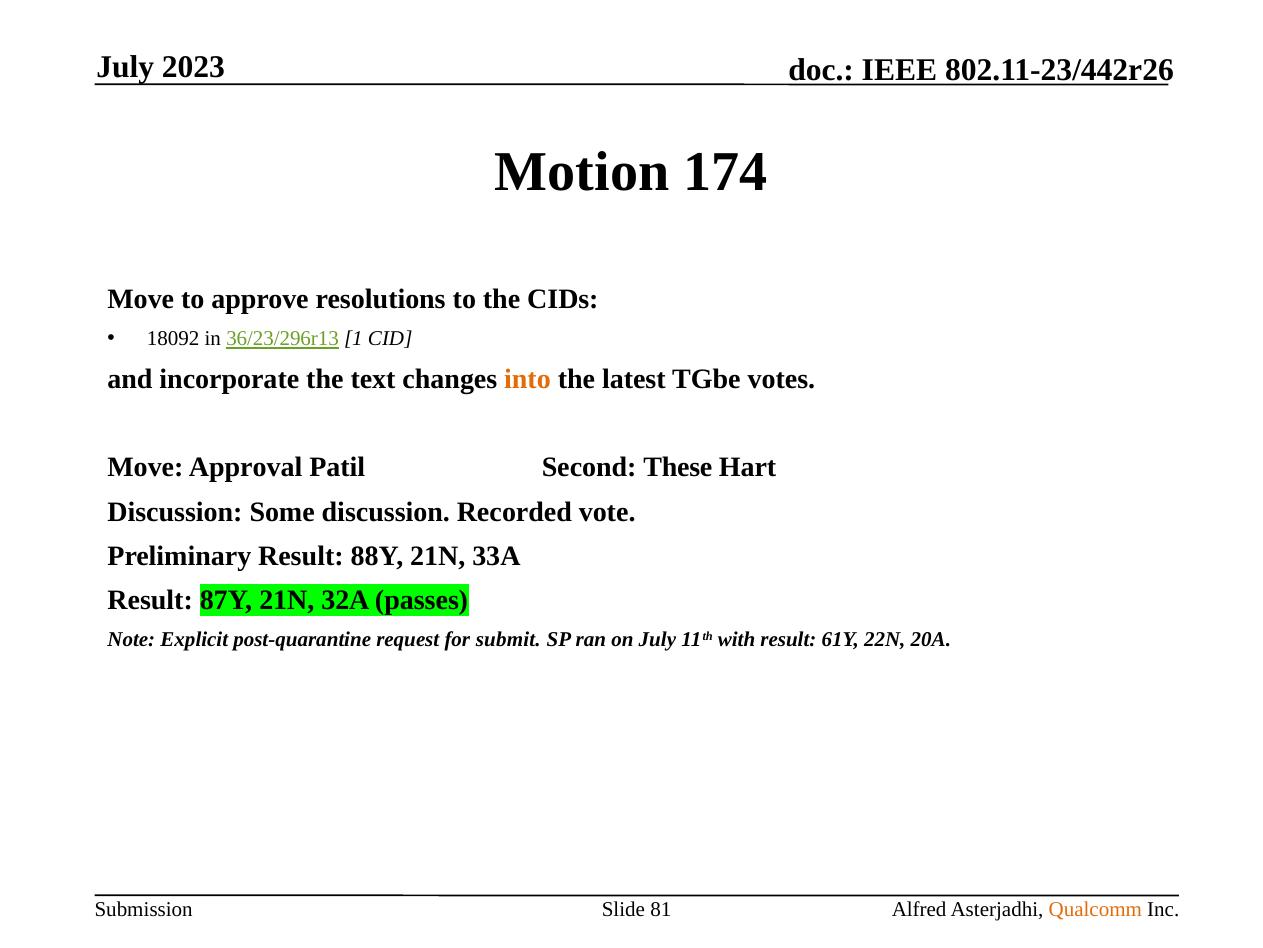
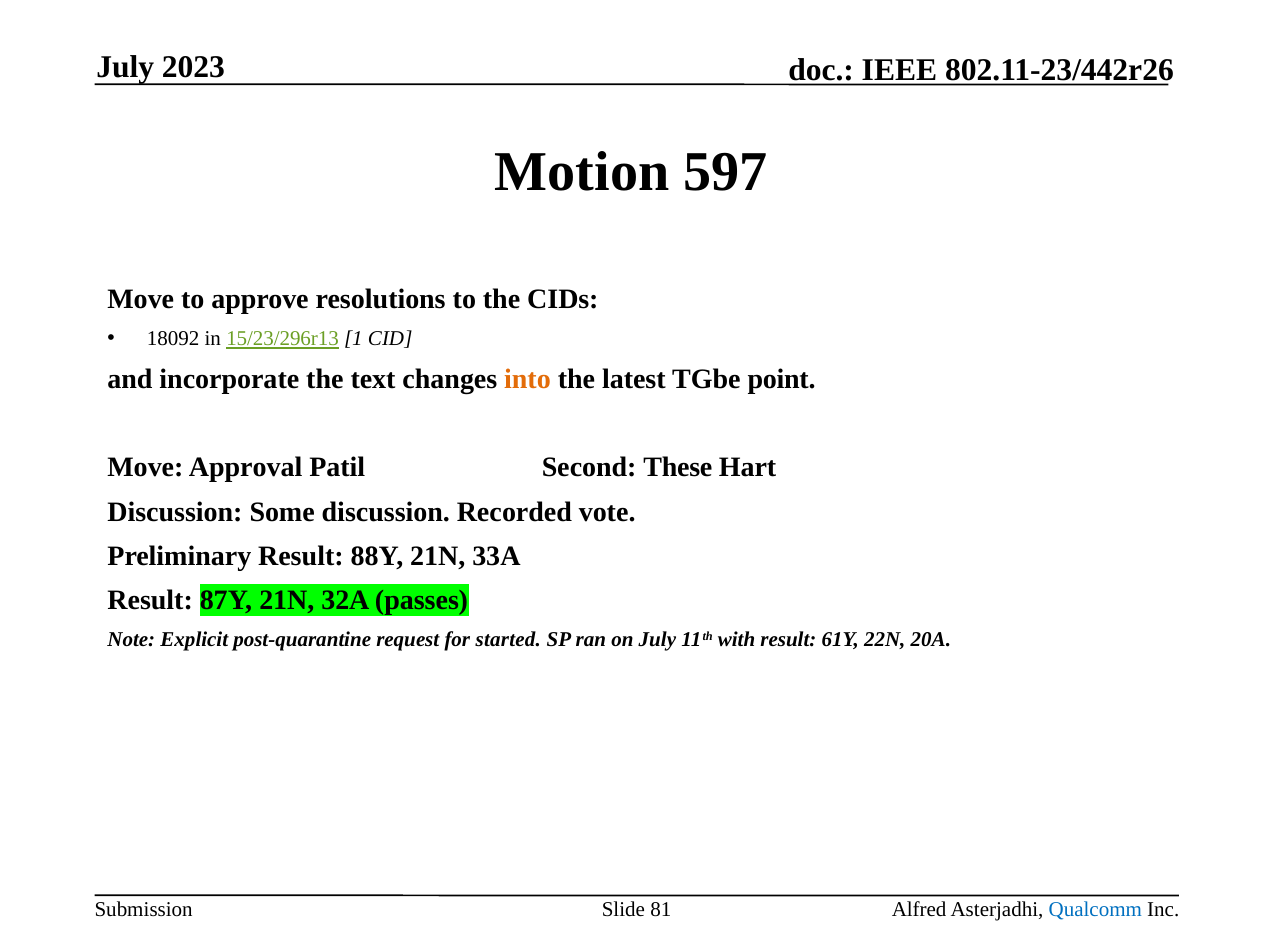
174: 174 -> 597 (726, 172)
36/23/296r13: 36/23/296r13 -> 15/23/296r13 (283, 338)
votes: votes -> point (782, 379)
submit: submit -> started (508, 639)
Qualcomm colour: orange -> blue (1095, 908)
